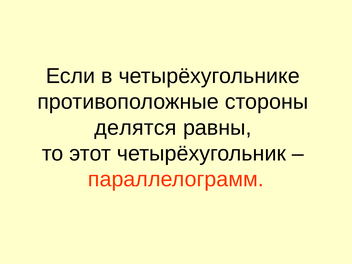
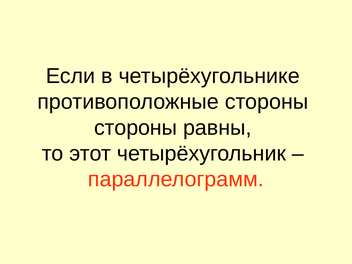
делятся: делятся -> стороны (136, 128)
